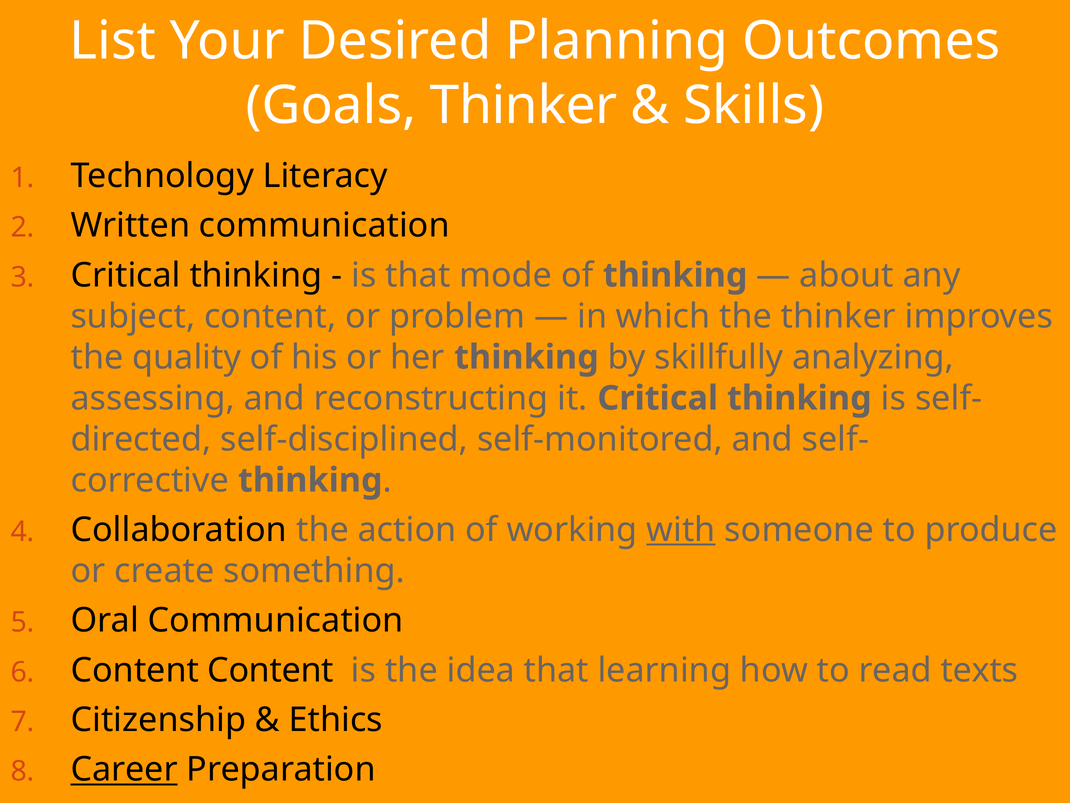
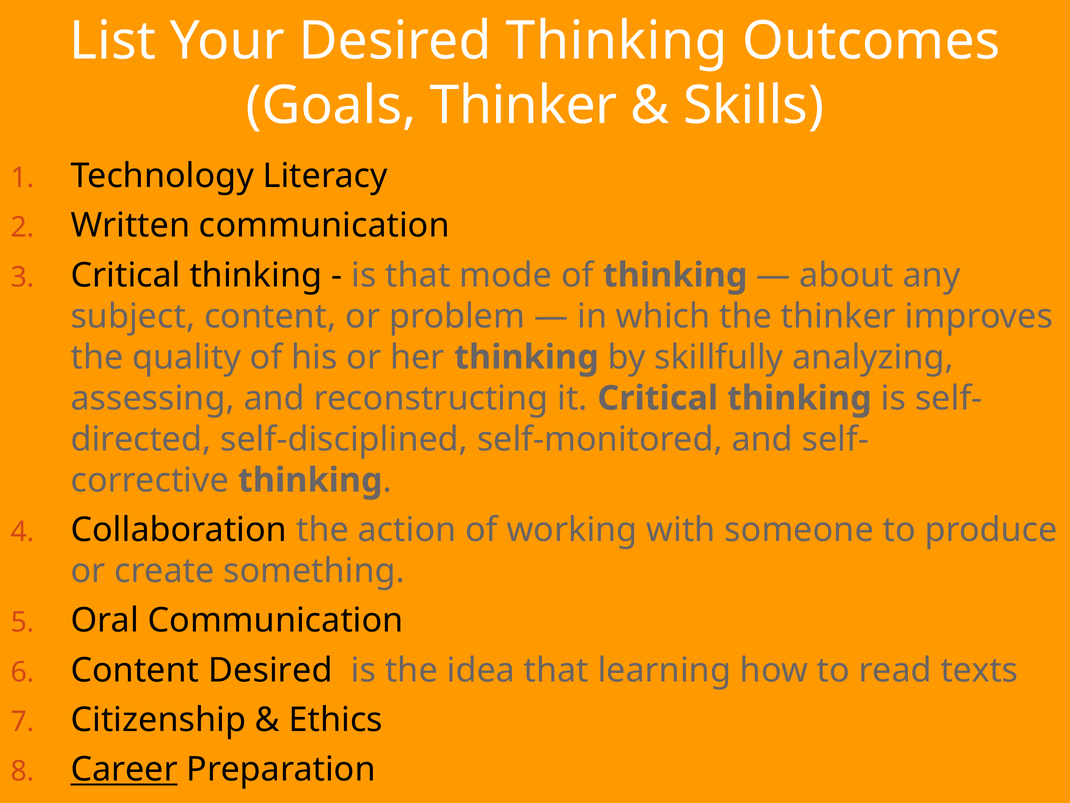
Desired Planning: Planning -> Thinking (617, 41)
with underline: present -> none (681, 530)
Content Content: Content -> Desired (270, 670)
